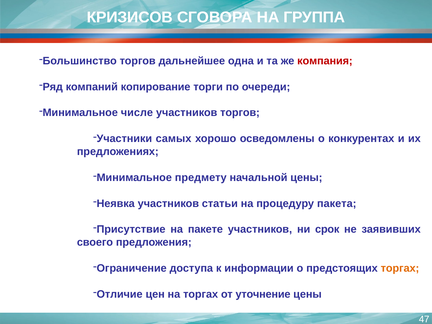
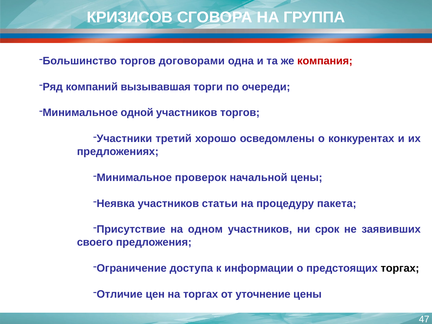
дальнейшее: дальнейшее -> договорами (192, 61)
копирование: копирование -> вызывавшая (156, 87)
числе: числе -> одной (137, 113)
самых: самых -> третий (174, 139)
предмету: предмету -> проверок (201, 178)
пакете: пакете -> одном (205, 229)
торгах colour: orange -> black (400, 268)
